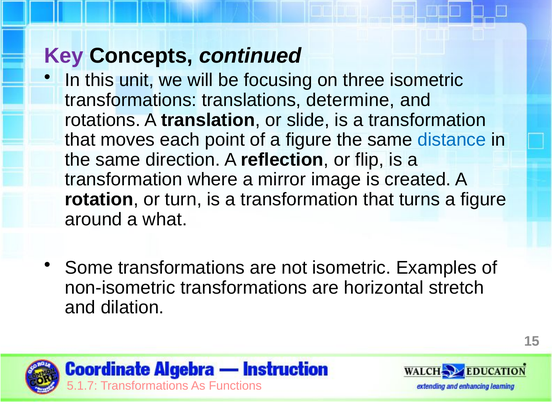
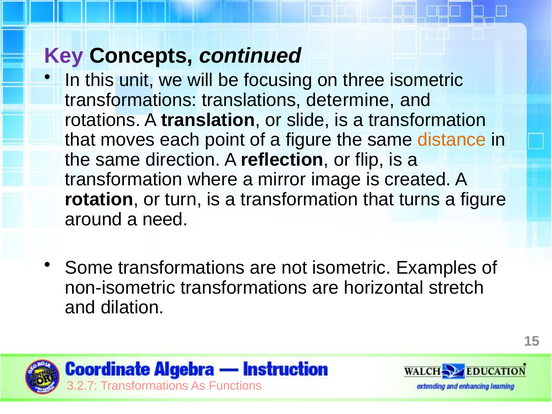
distance colour: blue -> orange (452, 140)
what: what -> need (165, 219)
5.1.7: 5.1.7 -> 3.2.7 (82, 386)
